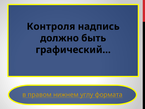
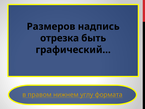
Контроля: Контроля -> Размеров (51, 26)
должно: должно -> отрезка (60, 38)
